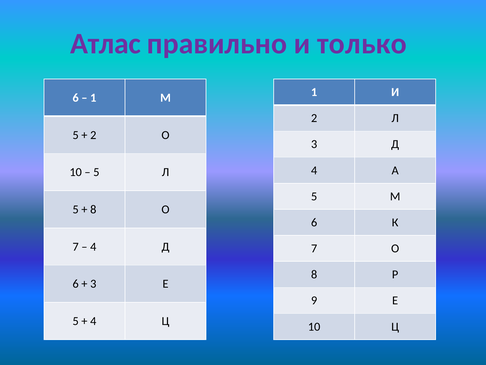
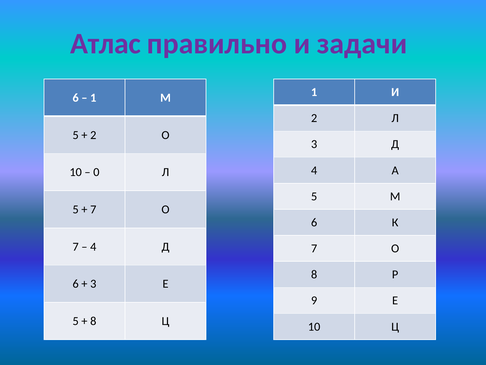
только: только -> задачи (362, 44)
5: 5 -> 0 (96, 172)
8: 8 -> 7 (93, 209)
4: 4 -> 8 (93, 321)
